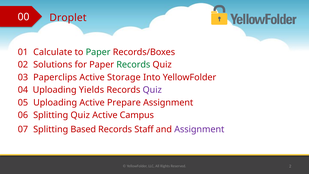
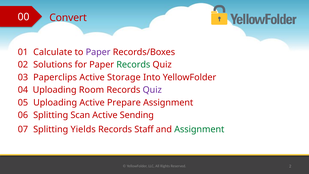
Droplet: Droplet -> Convert (68, 18)
Paper colour: green -> purple (98, 52)
Yields: Yields -> Room (92, 90)
Splitting Quiz: Quiz -> Scan (80, 115)
Campus: Campus -> Sending (137, 115)
Based: Based -> Yields (83, 129)
Assignment colour: purple -> green (199, 129)
